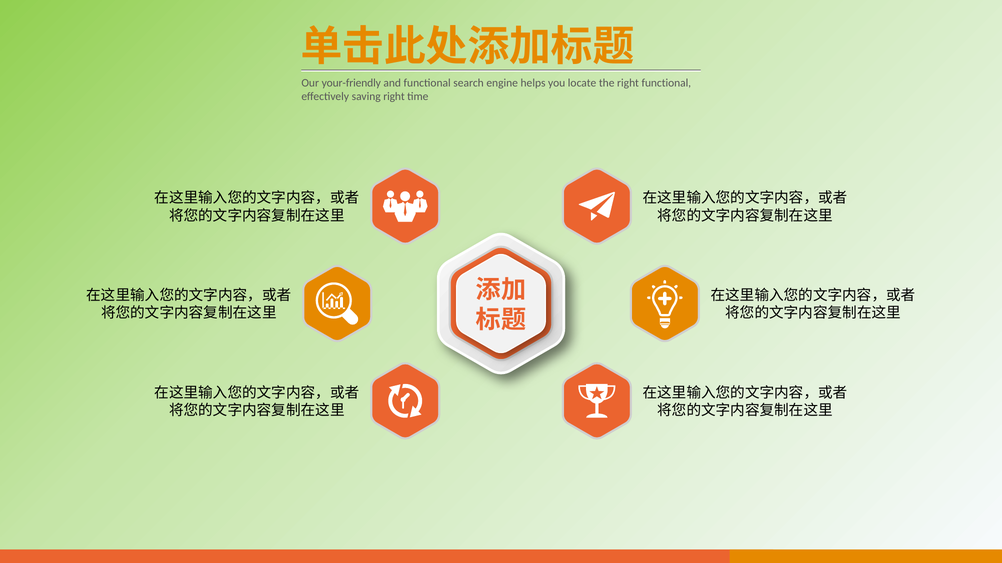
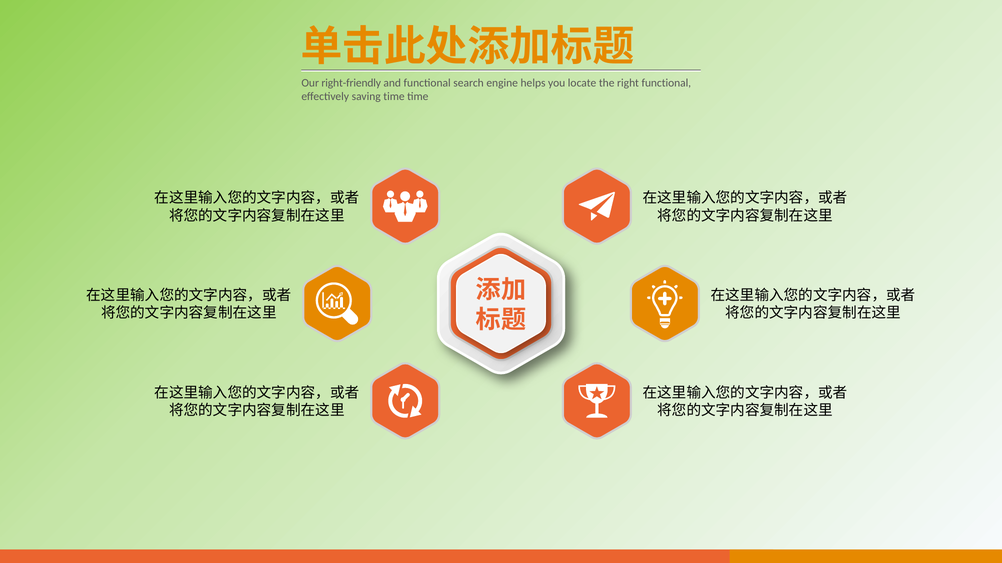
your-friendly: your-friendly -> right-friendly (351, 83)
saving right: right -> time (394, 97)
